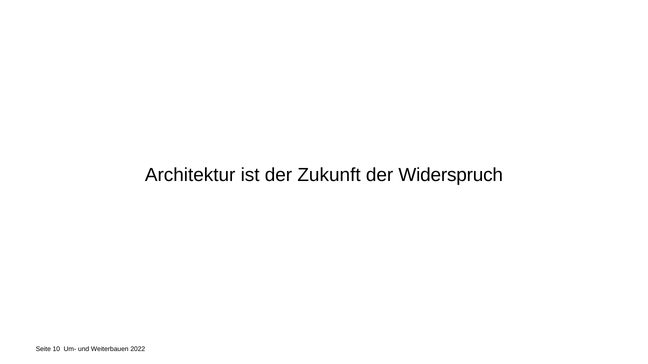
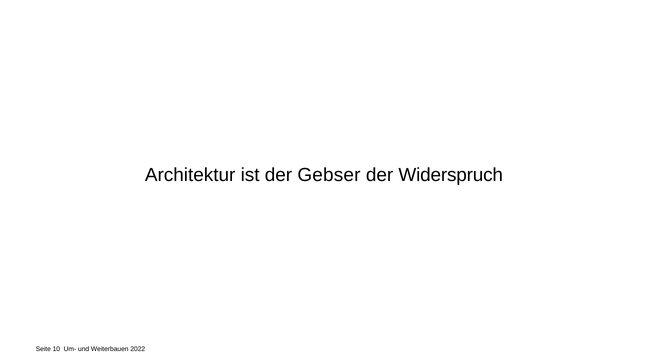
Zukunft: Zukunft -> Gebser (329, 175)
